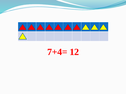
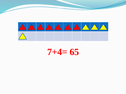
12: 12 -> 65 (74, 52)
